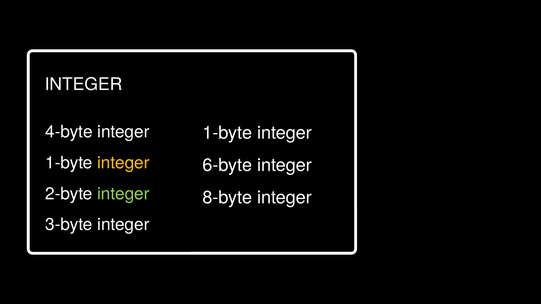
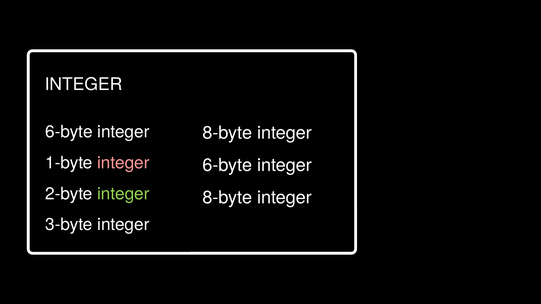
4-byte: 4-byte -> 6-byte (69, 132)
1-byte: 1-byte -> 8-byte (227, 133)
integer colour: yellow -> pink (123, 163)
